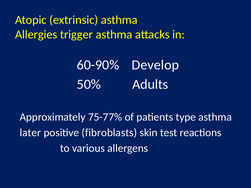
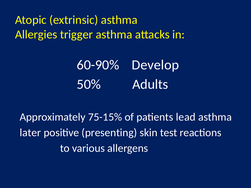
75-77%: 75-77% -> 75-15% (105, 117)
type: type -> lead (186, 117)
fibroblasts: fibroblasts -> presenting (109, 133)
